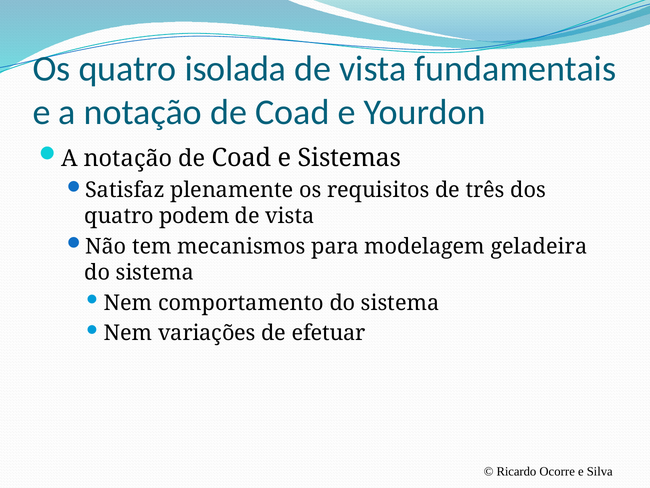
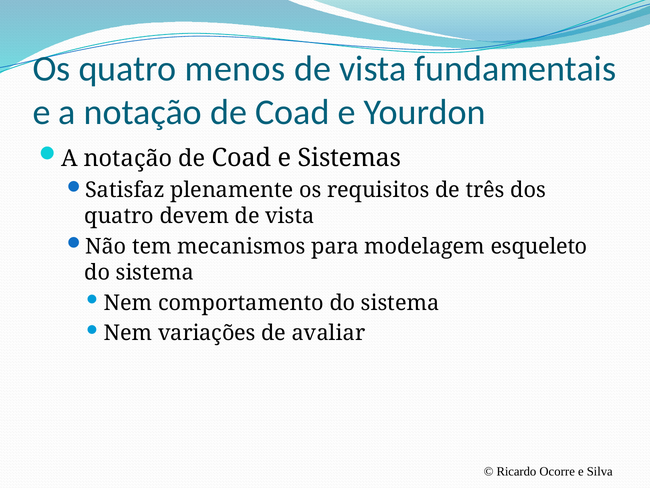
isolada: isolada -> menos (235, 69)
podem: podem -> devem (194, 216)
geladeira: geladeira -> esqueleto (539, 246)
efetuar: efetuar -> avaliar (329, 333)
